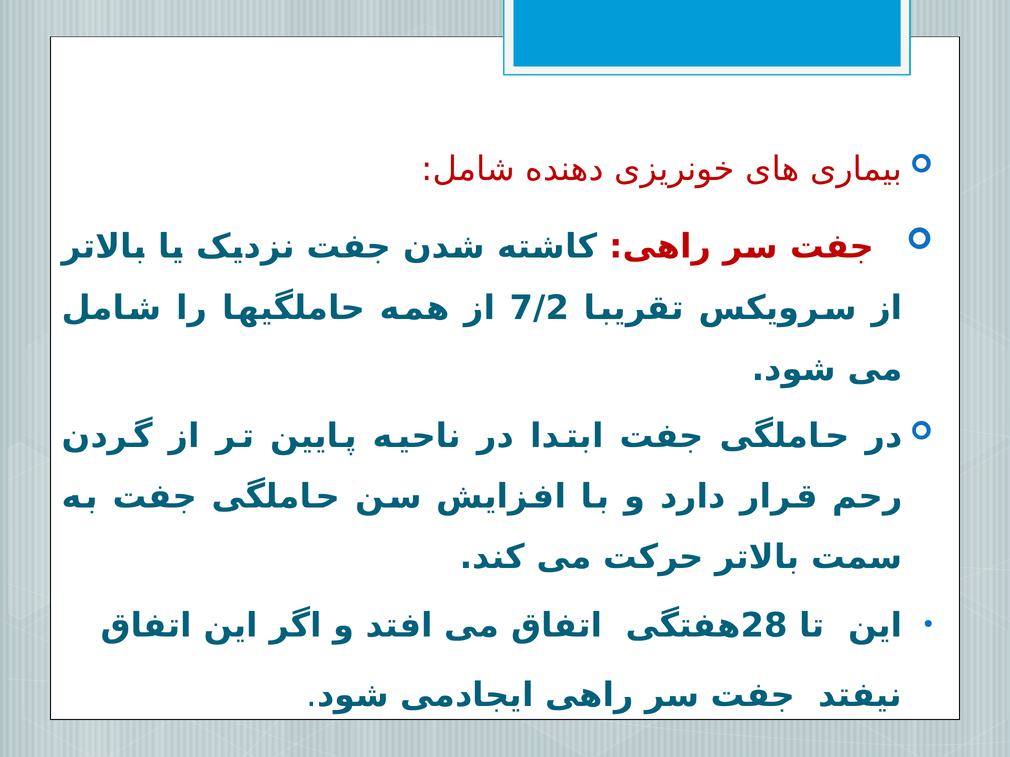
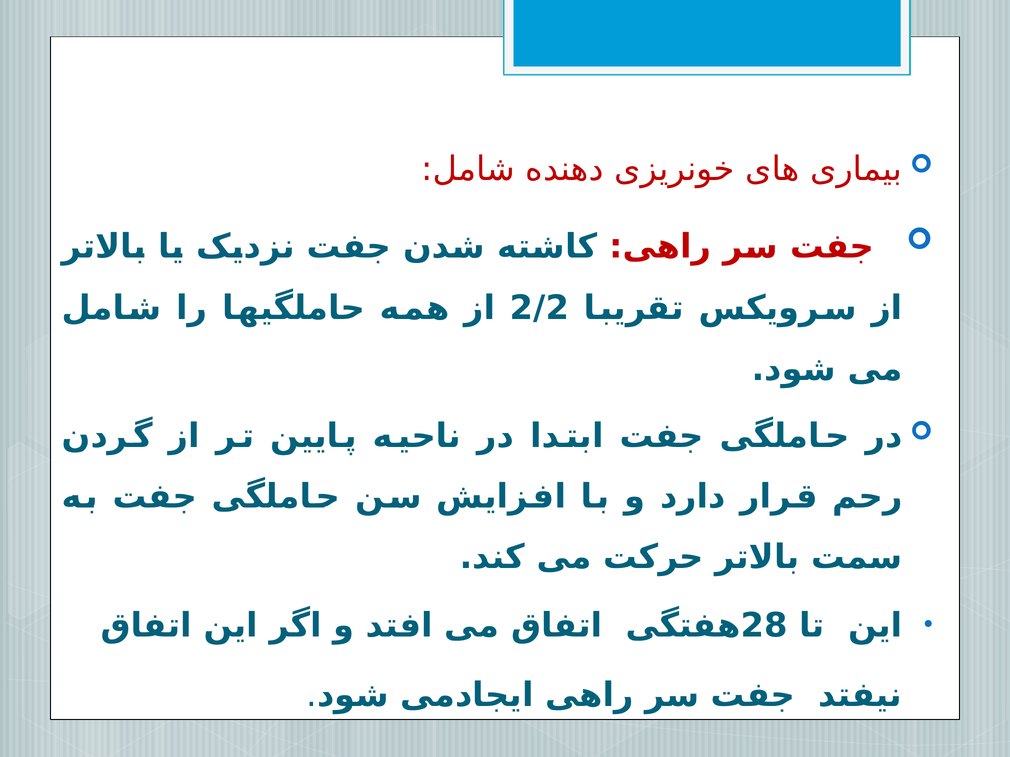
7/2: 7/2 -> 2/2 (539, 309)
